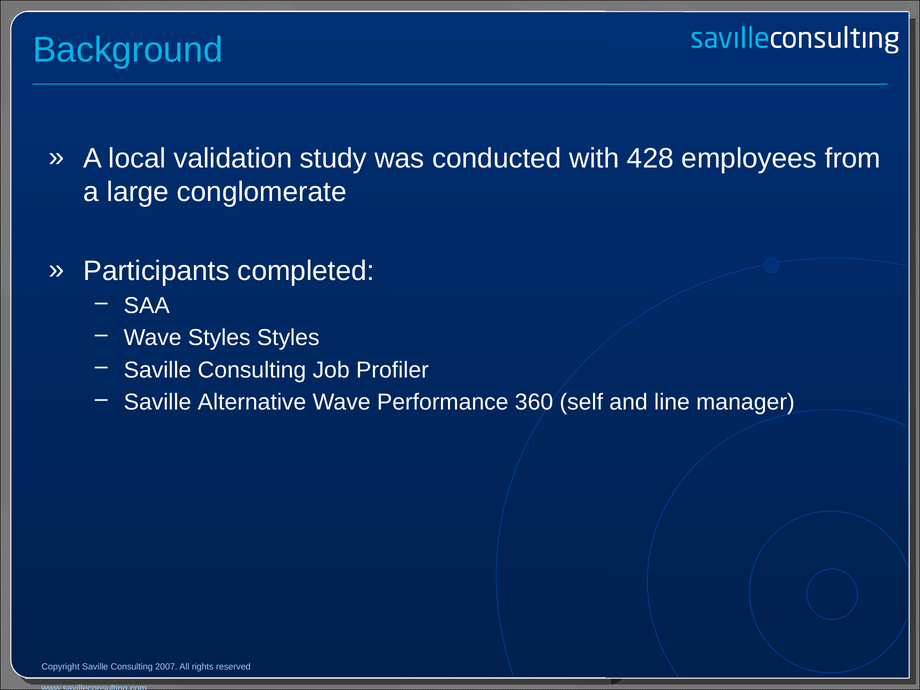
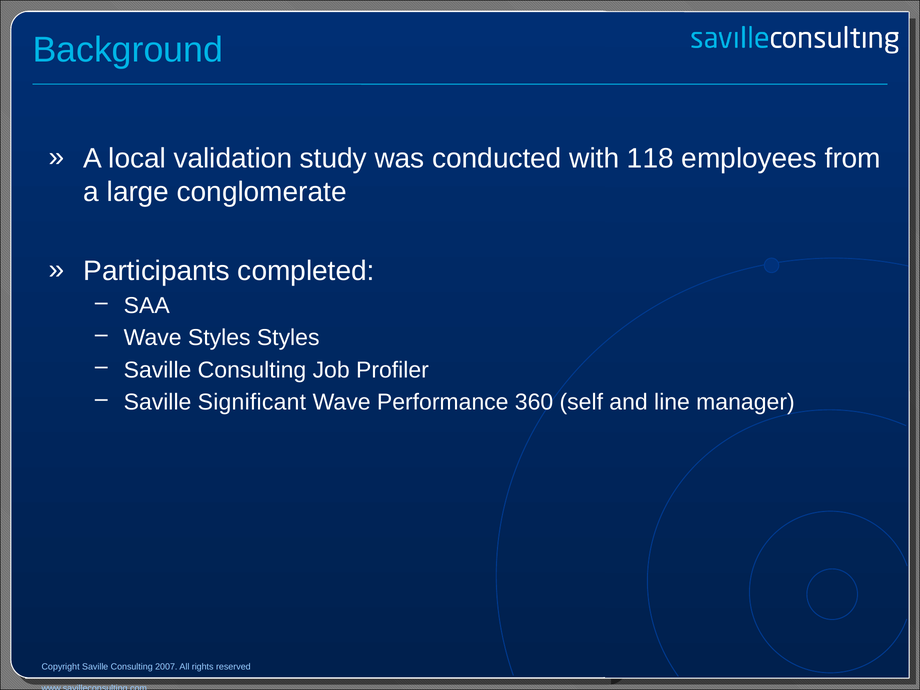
428: 428 -> 118 (650, 158)
Alternative: Alternative -> Significant (252, 402)
